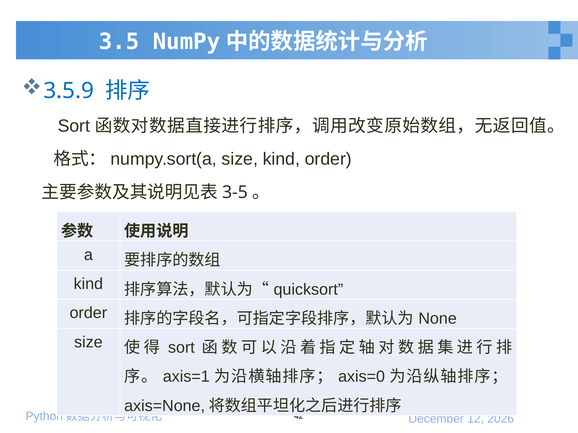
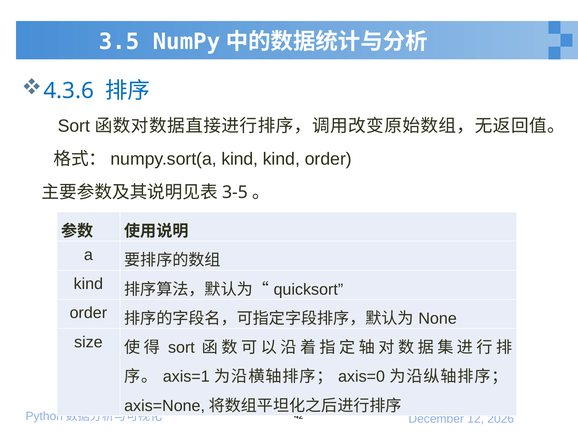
3.5.9: 3.5.9 -> 4.3.6 (69, 91)
size: size -> kind (240, 159)
